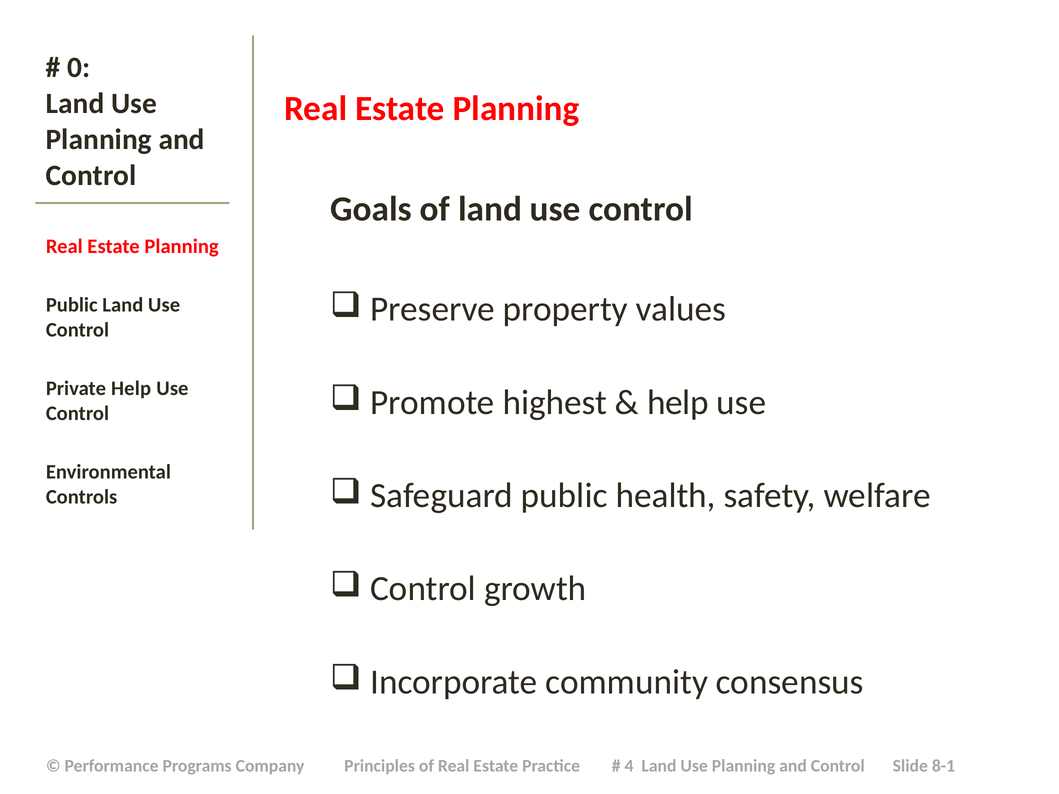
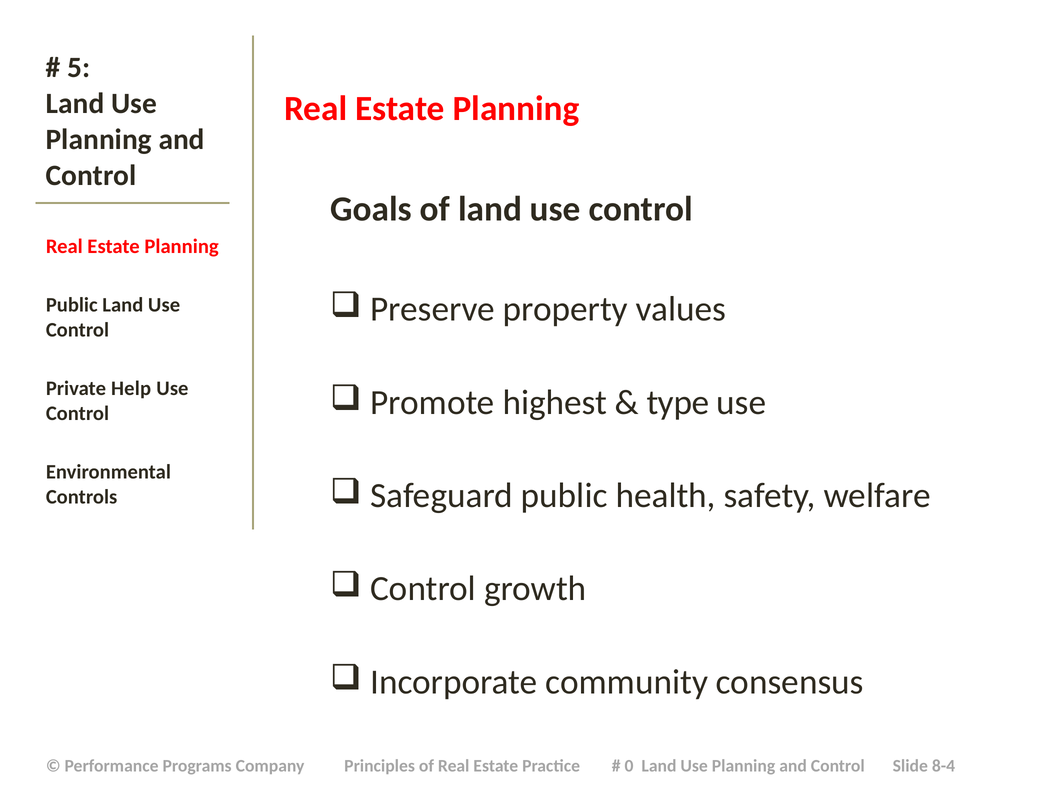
0: 0 -> 5 (79, 68)
help: help -> type (678, 403)
4: 4 -> 0 (629, 766)
8-1: 8-1 -> 8-4 (944, 766)
